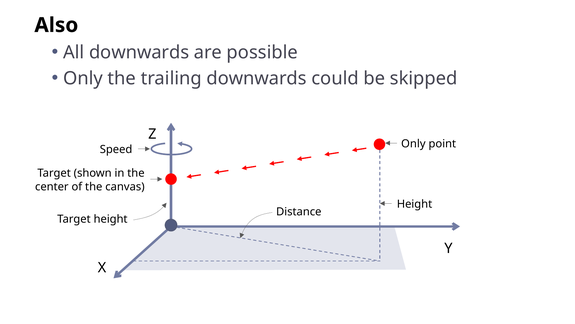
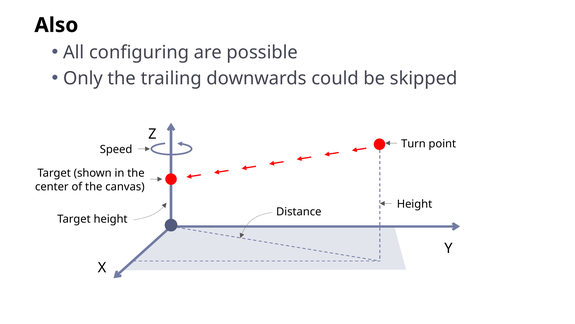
All downwards: downwards -> configuring (139, 52)
Only: Only -> Turn (413, 144)
